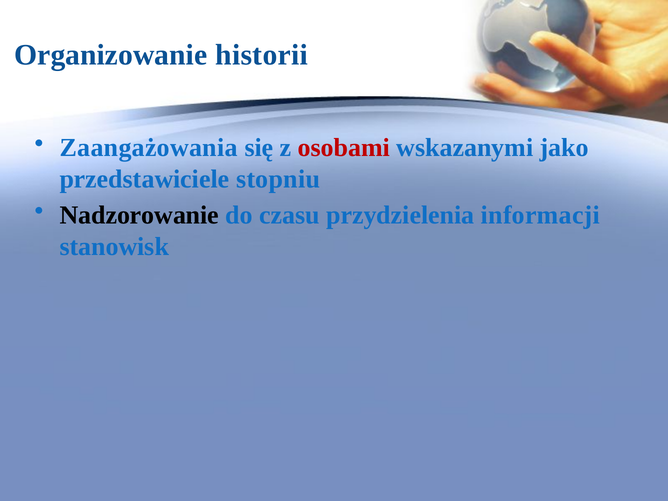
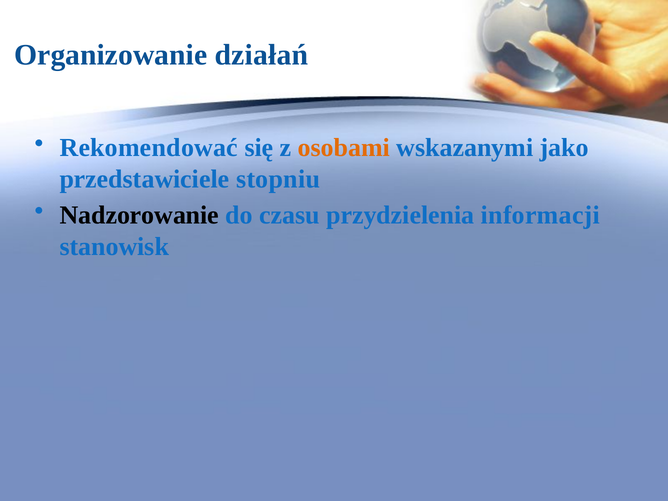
historii: historii -> działań (262, 55)
Zaangażowania: Zaangażowania -> Rekomendować (149, 148)
osobami colour: red -> orange (344, 148)
